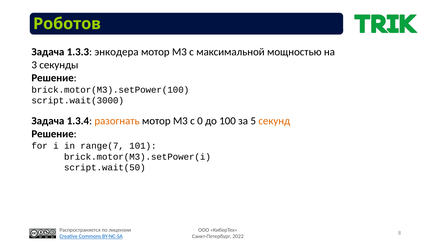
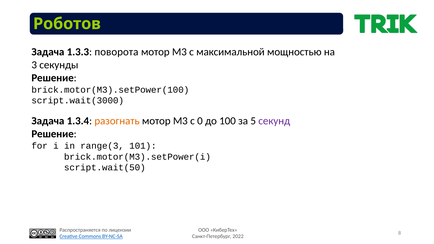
энкодера: энкодера -> поворота (116, 52)
секунд colour: orange -> purple (274, 121)
range(7: range(7 -> range(3 (102, 146)
